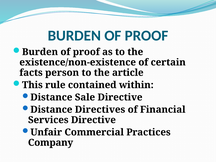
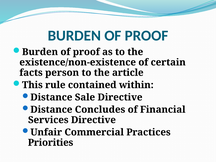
Directives: Directives -> Concludes (100, 110)
Company: Company -> Priorities (51, 143)
